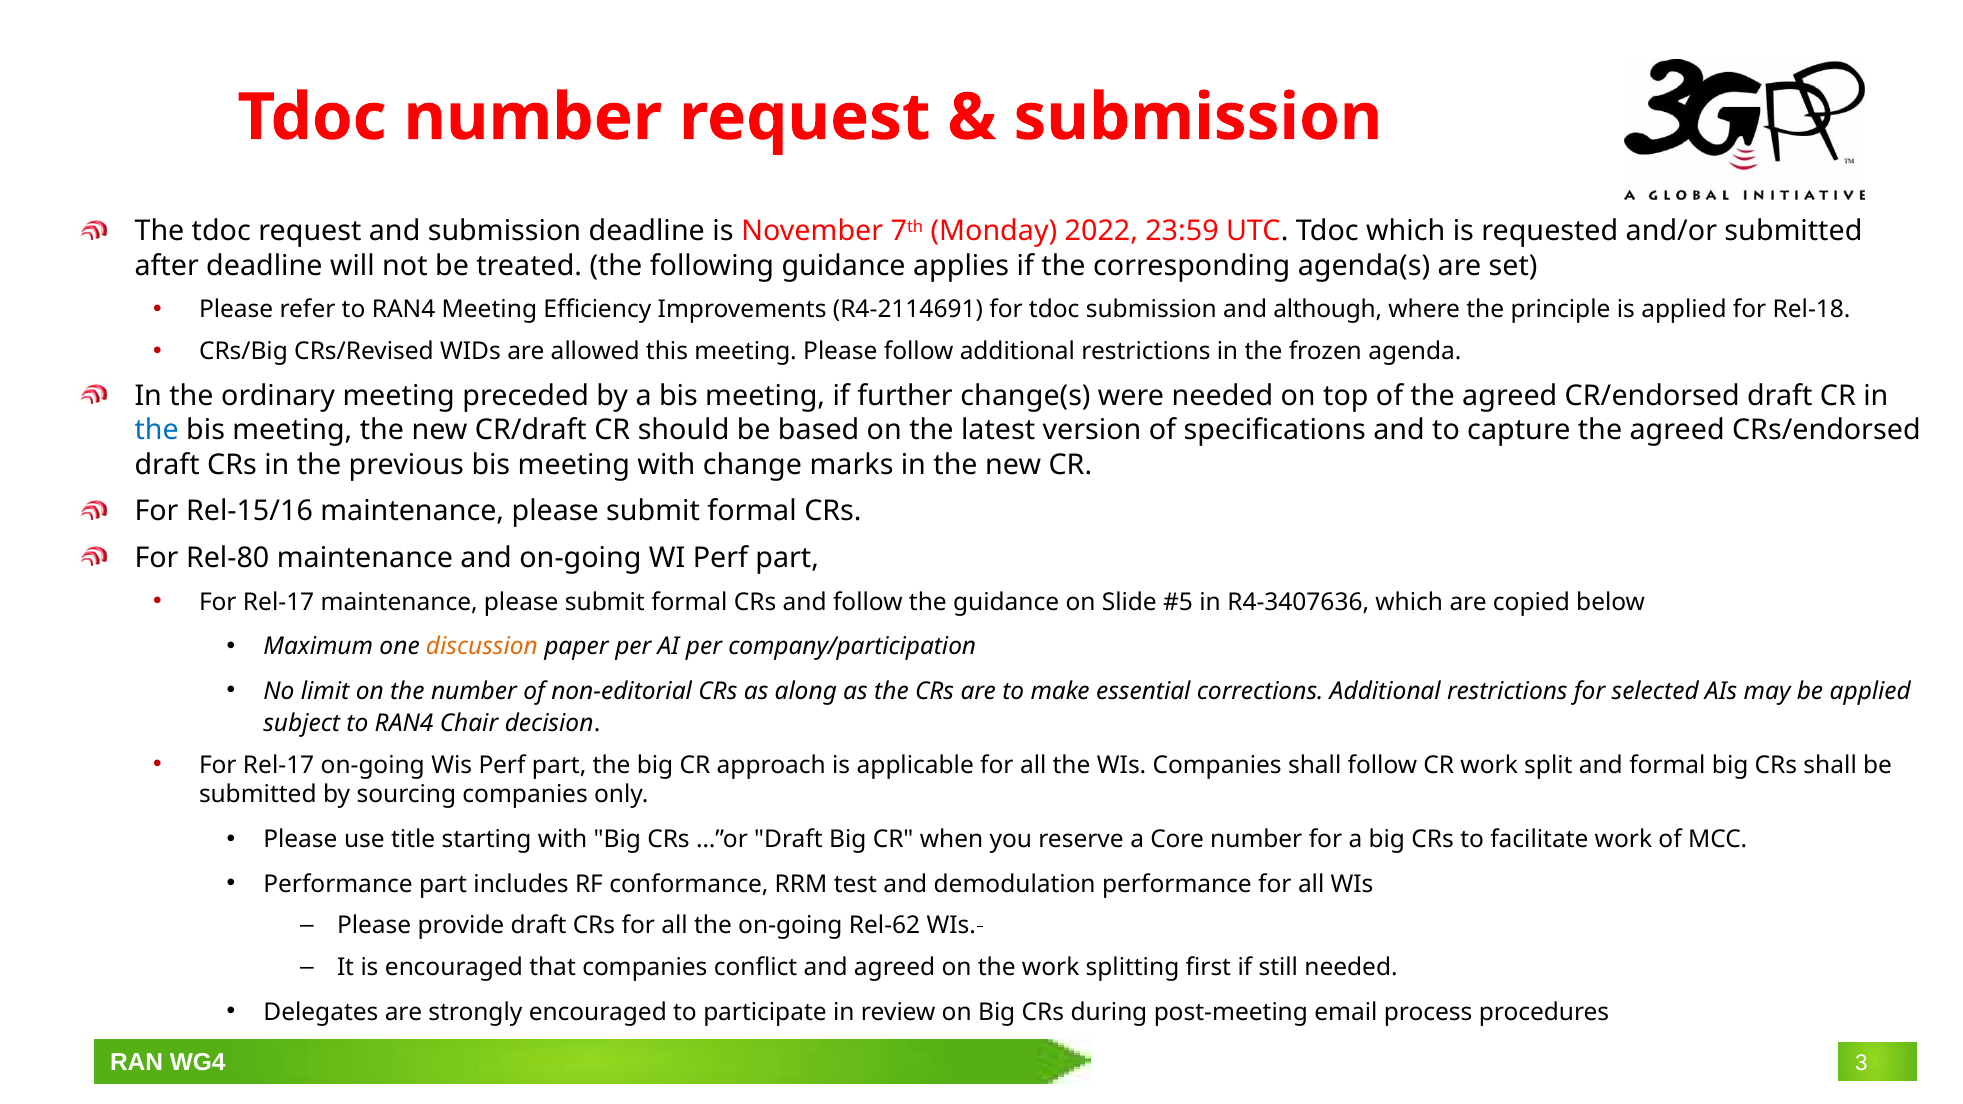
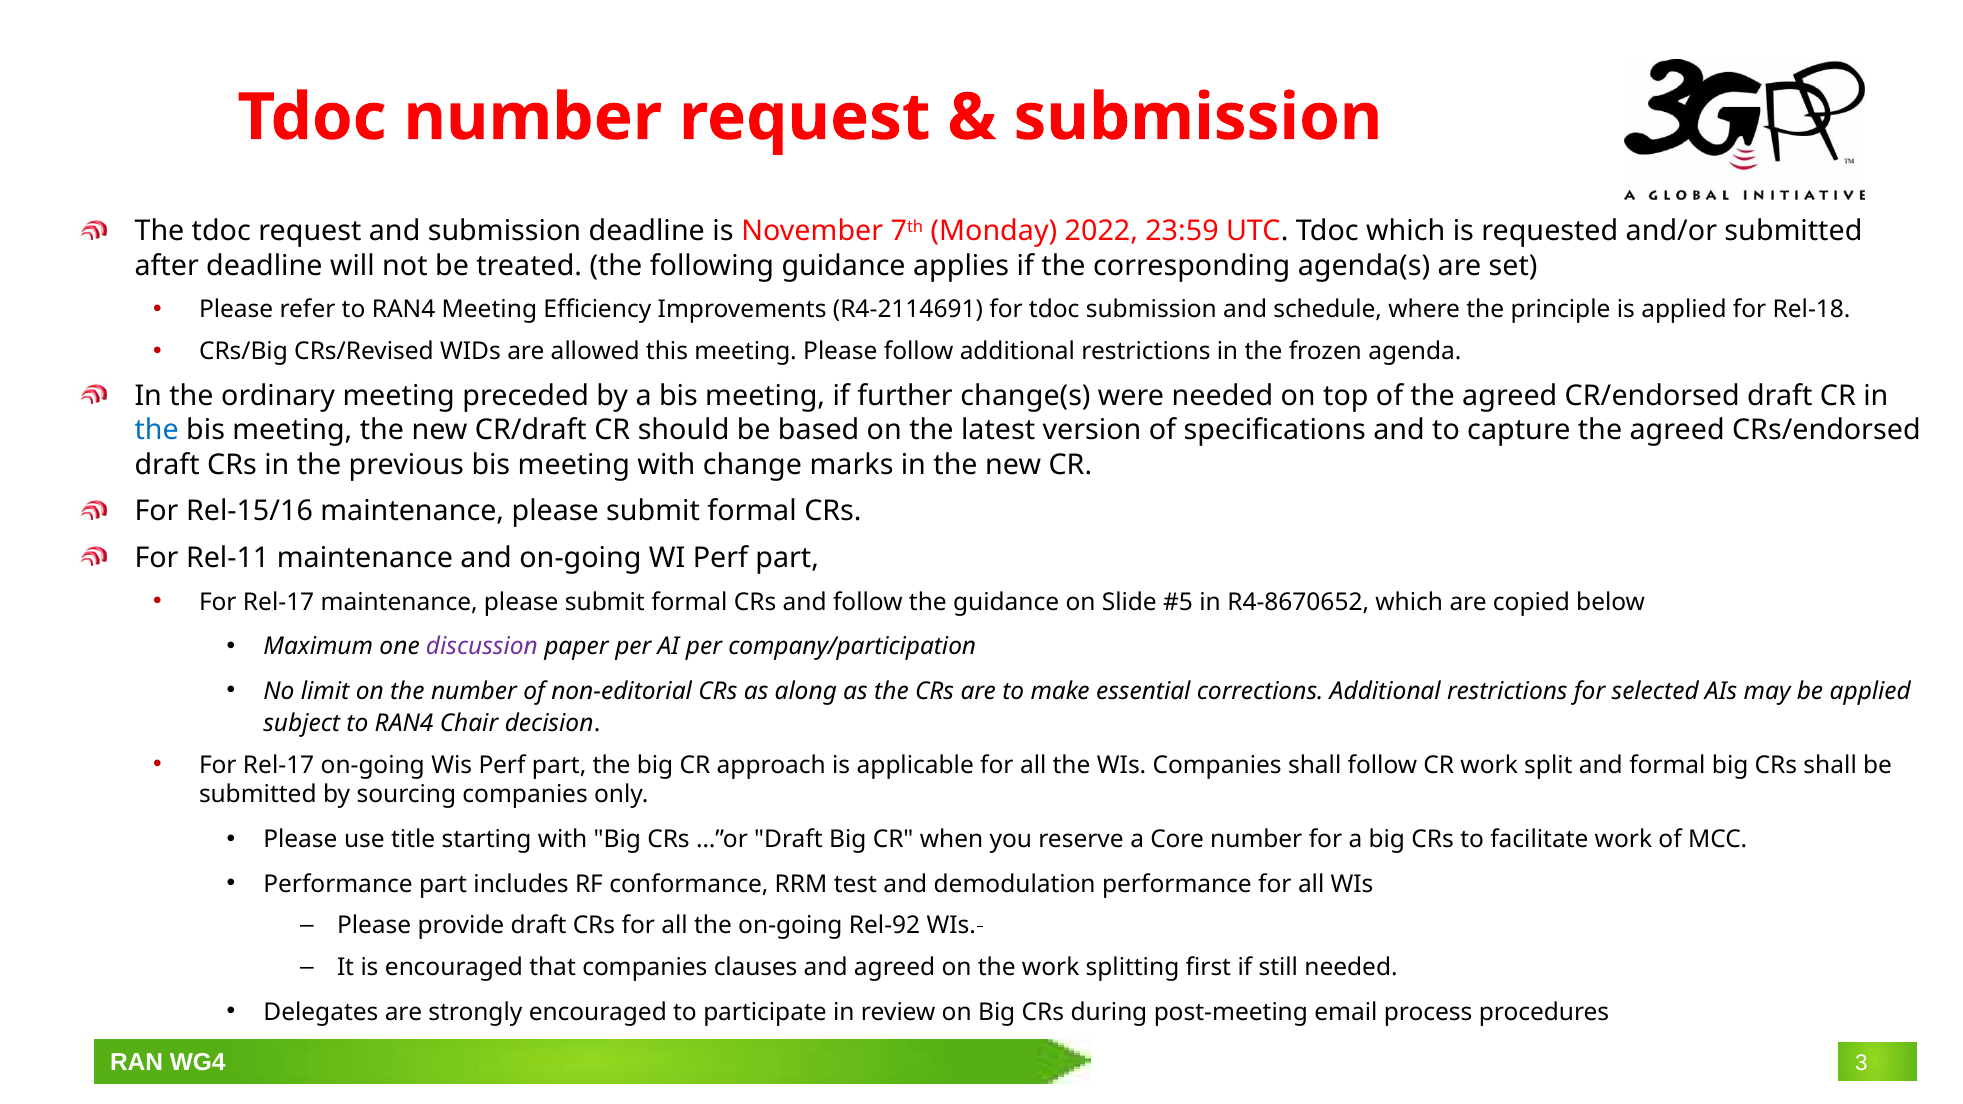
although: although -> schedule (1328, 310)
Rel-80: Rel-80 -> Rel-11 (228, 558)
R4-3407636: R4-3407636 -> R4-8670652 (1298, 602)
discussion colour: orange -> purple (482, 647)
Rel-62: Rel-62 -> Rel-92 (885, 926)
conflict: conflict -> clauses (756, 968)
